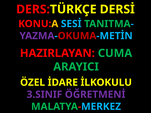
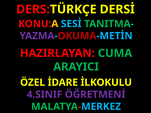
3.SINIF: 3.SINIF -> 4.SINIF (44, 95)
